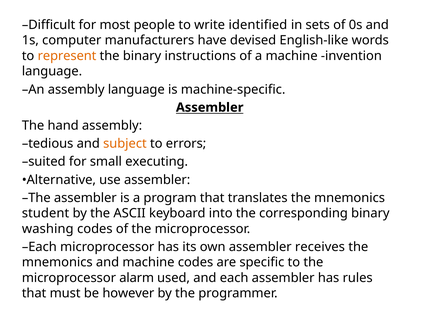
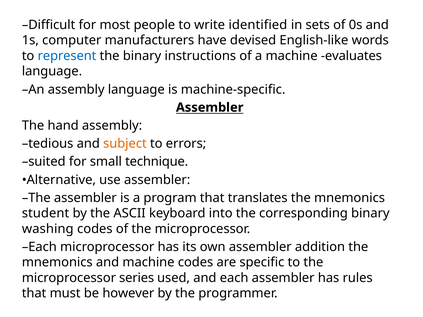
represent colour: orange -> blue (67, 56)
invention: invention -> evaluates (351, 56)
executing: executing -> technique (157, 162)
receives: receives -> addition (320, 247)
alarm: alarm -> series (137, 278)
